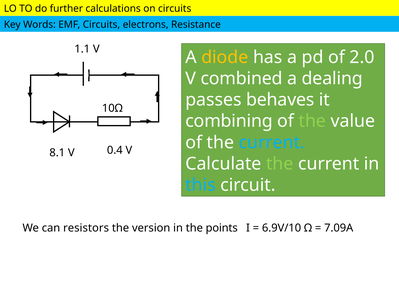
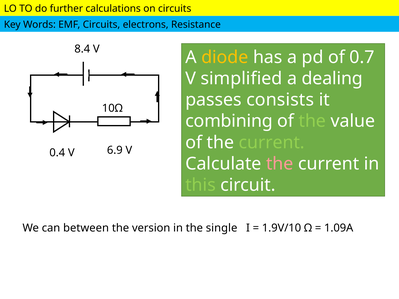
1.1: 1.1 -> 8.4 (82, 49)
2.0: 2.0 -> 0.7 (362, 57)
combined: combined -> simplified (241, 79)
behaves: behaves -> consists (280, 100)
current colour: light blue -> light green (272, 143)
8.1: 8.1 -> 0.4 (57, 153)
0.4: 0.4 -> 6.9 (115, 150)
the colour: light green -> pink (280, 164)
this colour: light blue -> light green (201, 185)
resistors: resistors -> between (86, 228)
points: points -> single (222, 228)
6.9V/10: 6.9V/10 -> 1.9V/10 (282, 228)
7.09A: 7.09A -> 1.09A (339, 228)
